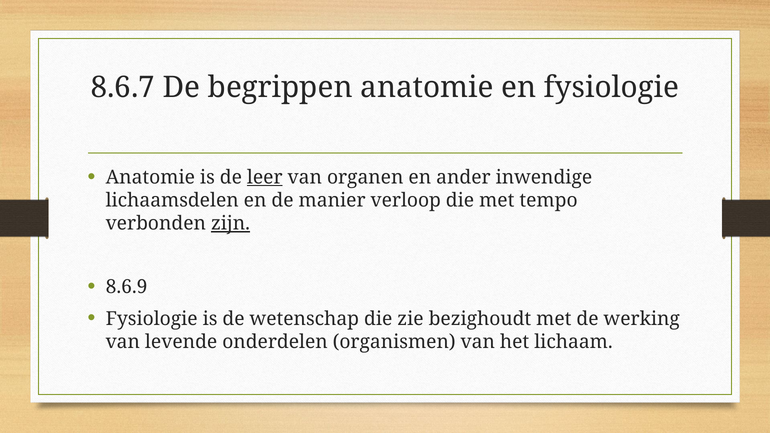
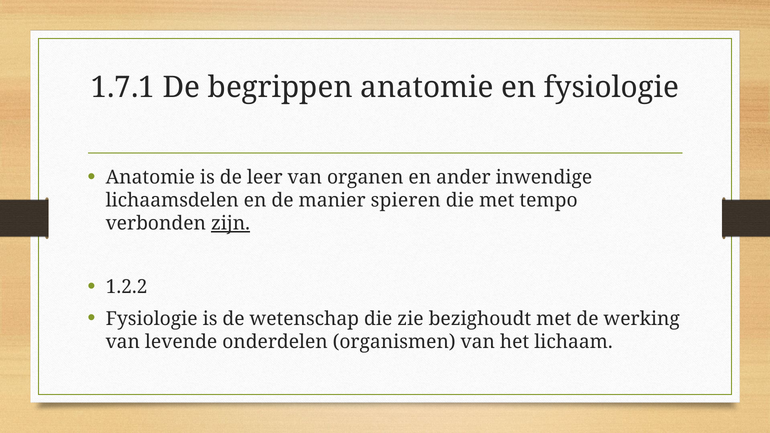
8.6.7: 8.6.7 -> 1.7.1 (123, 87)
leer underline: present -> none (265, 177)
verloop: verloop -> spieren (406, 200)
8.6.9: 8.6.9 -> 1.2.2 (127, 287)
